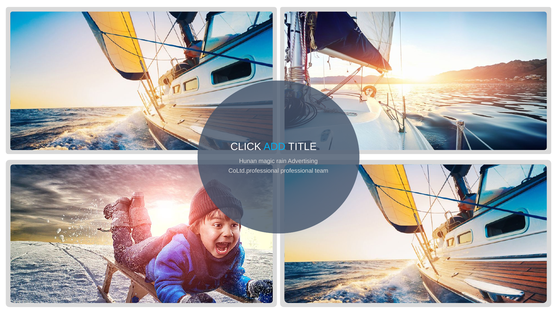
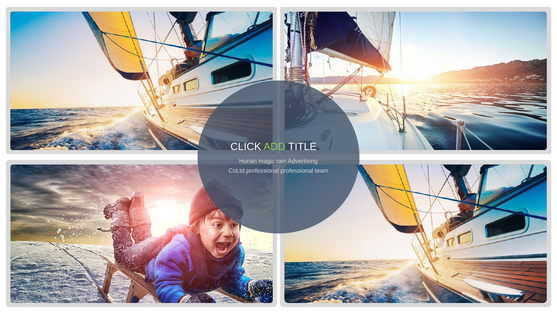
ADD colour: light blue -> light green (275, 146)
